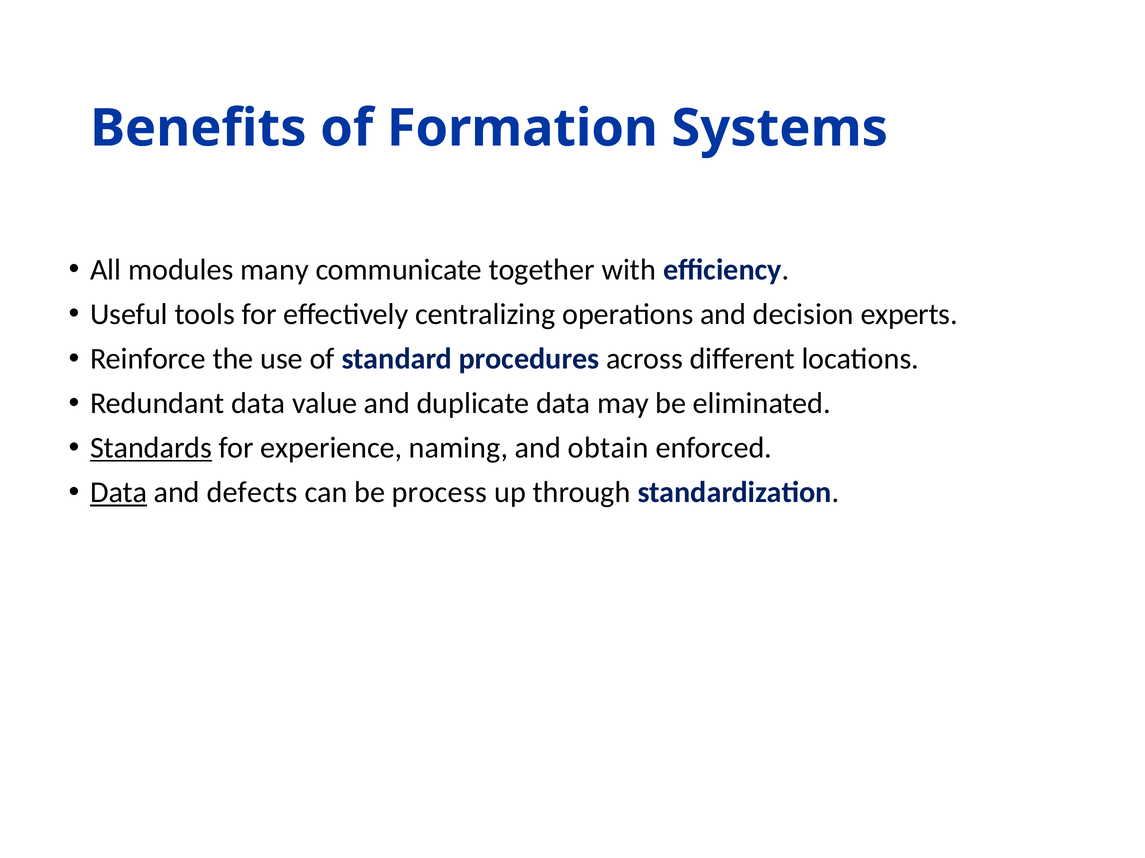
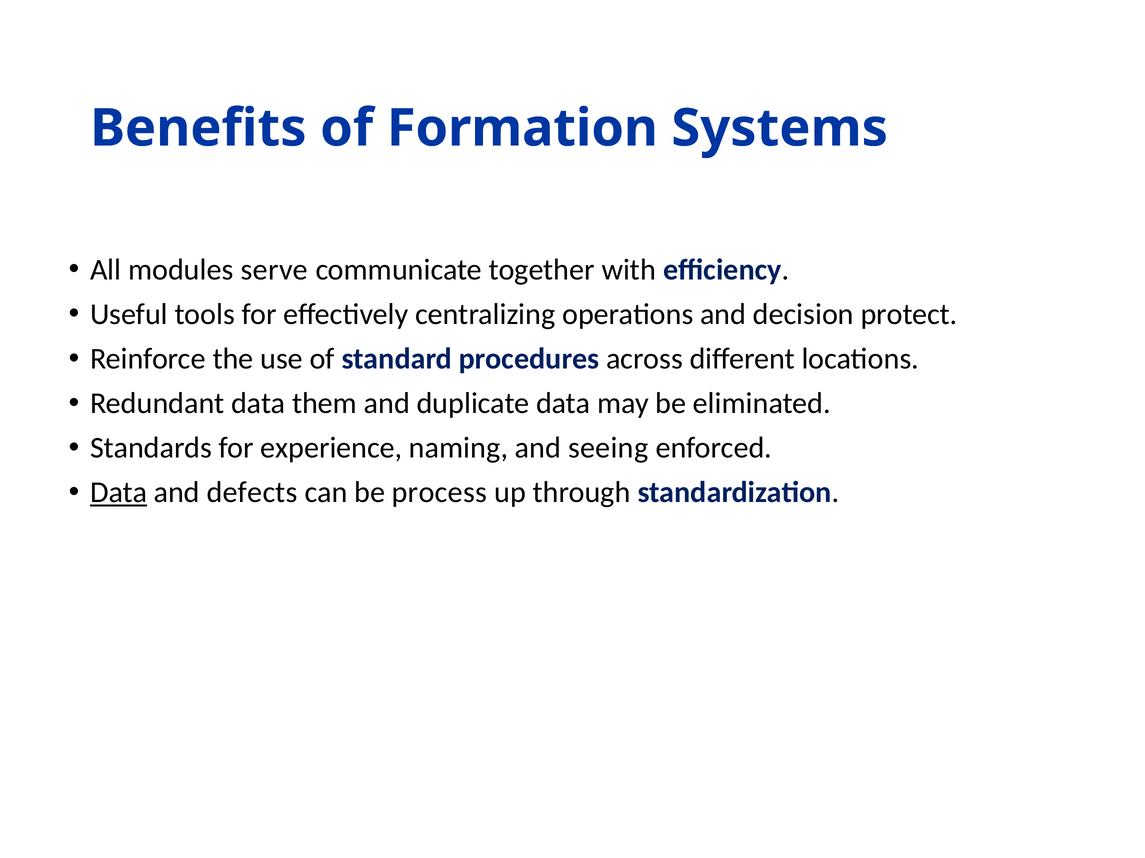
many: many -> serve (274, 270)
experts: experts -> protect (909, 315)
value: value -> them (325, 404)
Standards underline: present -> none (151, 448)
obtain: obtain -> seeing (608, 448)
